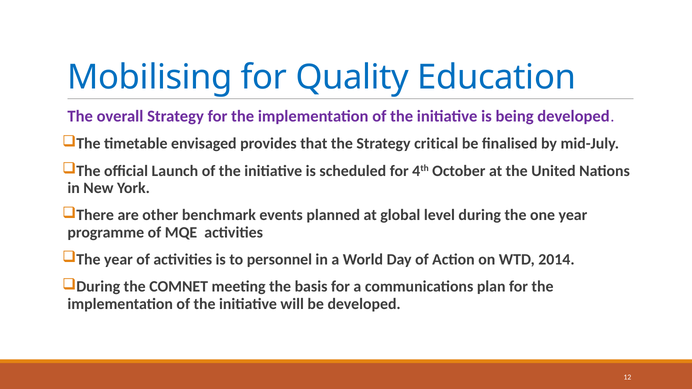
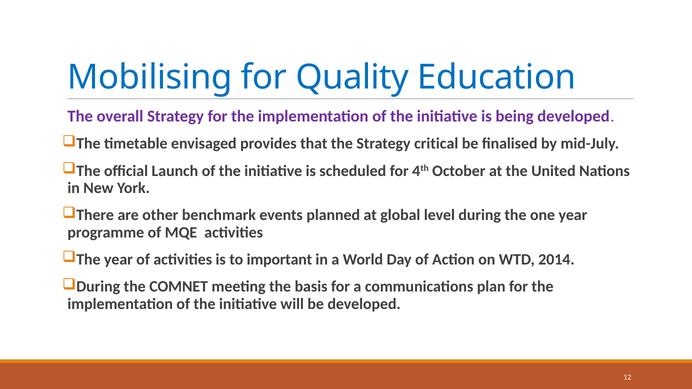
personnel: personnel -> important (279, 260)
